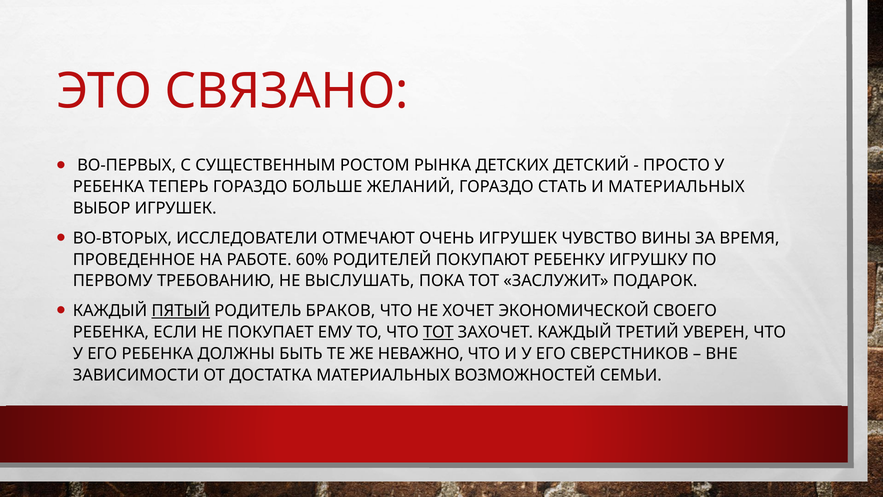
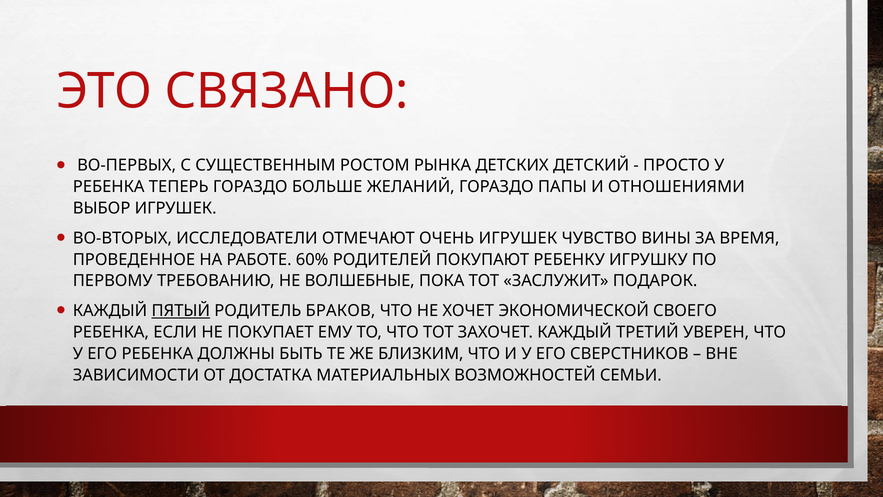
СТАТЬ: СТАТЬ -> ПАПЫ (562, 187)
И МАТЕРИАЛЬНЫХ: МАТЕРИАЛЬНЫХ -> ОТНОШЕНИЯМИ (676, 187)
ВЫСЛУШАТЬ: ВЫСЛУШАТЬ -> ВОЛШЕБНЫЕ (360, 281)
ТОТ underline: present -> none (438, 332)
НЕВАЖНО: НЕВАЖНО -> БЛИЗКИМ (421, 353)
